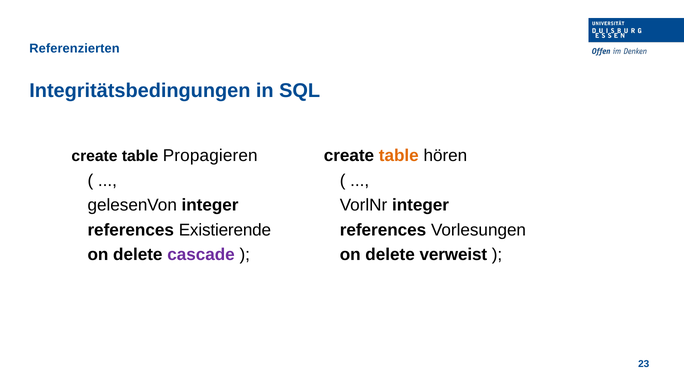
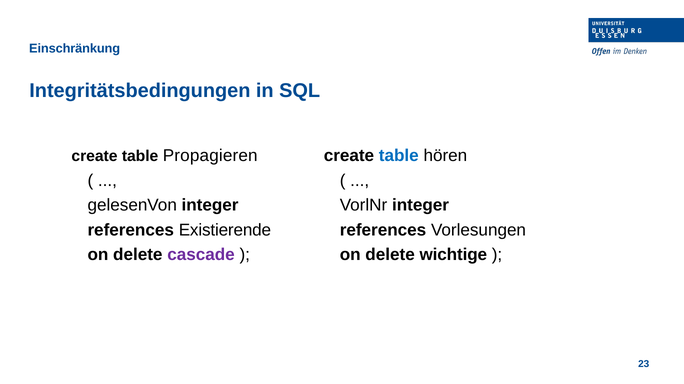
Referenzierten: Referenzierten -> Einschränkung (75, 49)
table colour: orange -> blue (399, 156)
verweist: verweist -> wichtige (453, 255)
